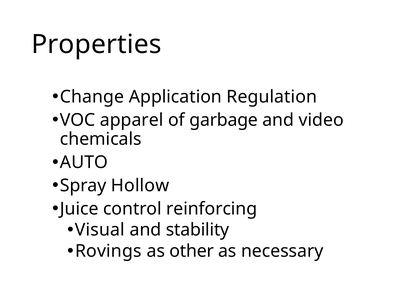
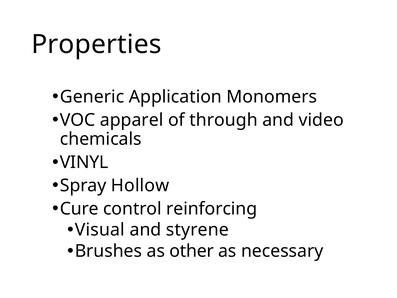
Change: Change -> Generic (92, 97)
Regulation: Regulation -> Monomers (272, 97)
garbage: garbage -> through (224, 120)
AUTO: AUTO -> VINYL (84, 162)
Juice: Juice -> Cure (79, 209)
stability: stability -> styrene (197, 230)
Rovings: Rovings -> Brushes (108, 251)
